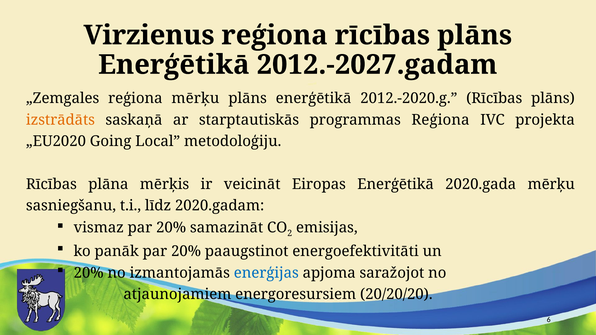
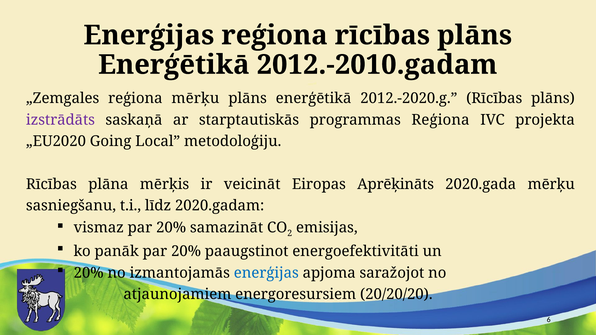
Virzienus: Virzienus -> Enerģijas (149, 35)
2012.-2027.gadam: 2012.-2027.gadam -> 2012.-2010.gadam (377, 65)
izstrādāts colour: orange -> purple (60, 120)
Eiropas Enerģētikā: Enerģētikā -> Aprēķināts (396, 184)
